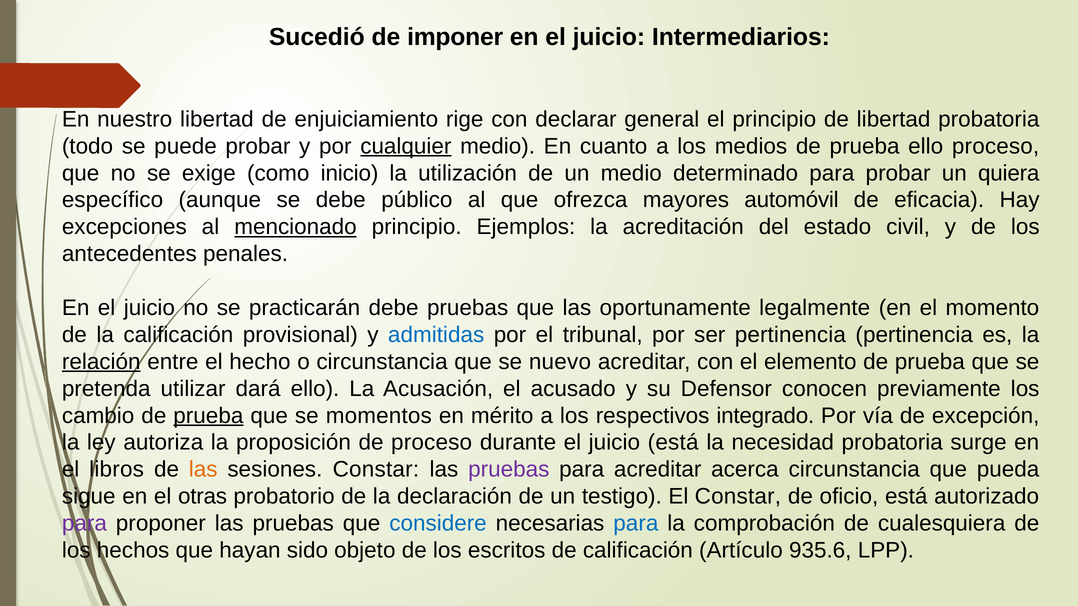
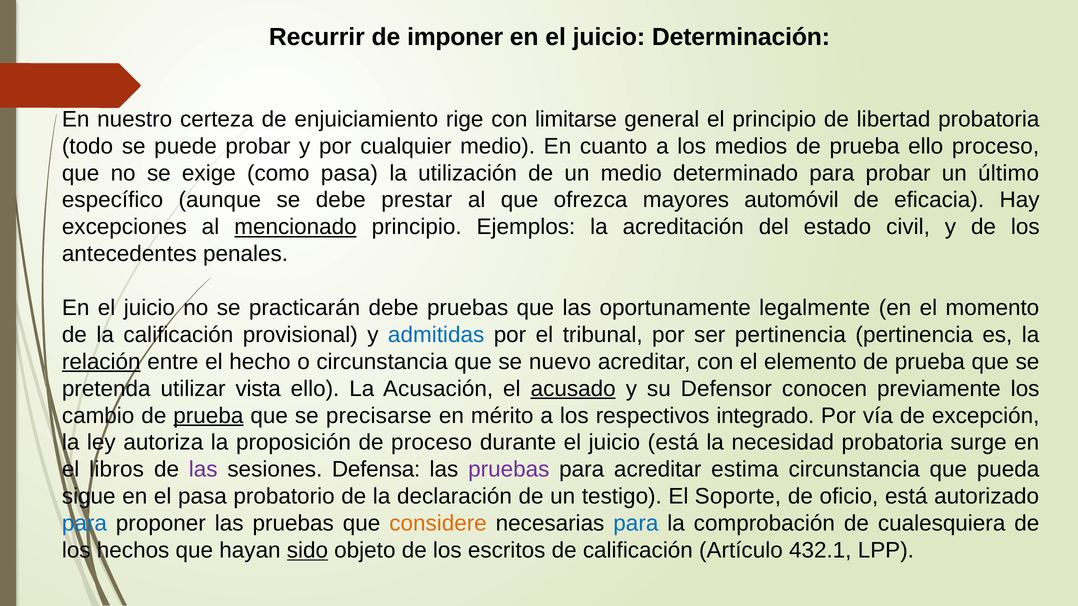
Sucedió: Sucedió -> Recurrir (317, 37)
Intermediarios: Intermediarios -> Determinación (741, 37)
nuestro libertad: libertad -> certeza (217, 119)
declarar: declarar -> limitarse (576, 119)
cualquier underline: present -> none (406, 146)
como inicio: inicio -> pasa (349, 173)
quiera: quiera -> último (1009, 173)
público: público -> prestar (417, 200)
dará: dará -> vista (258, 389)
acusado underline: none -> present (573, 389)
momentos: momentos -> precisarse (379, 416)
las colour: orange -> purple (203, 470)
sesiones Constar: Constar -> Defensa (376, 470)
acerca: acerca -> estima (745, 470)
el otras: otras -> pasa (202, 497)
El Constar: Constar -> Soporte (738, 497)
para colour: purple -> blue (84, 524)
considere colour: blue -> orange (438, 524)
sido underline: none -> present (307, 551)
935.6: 935.6 -> 432.1 (820, 551)
